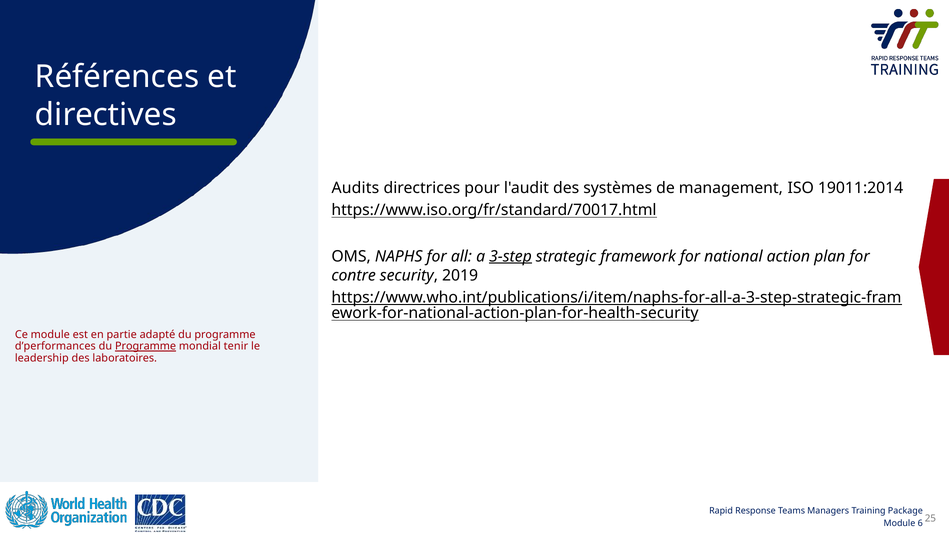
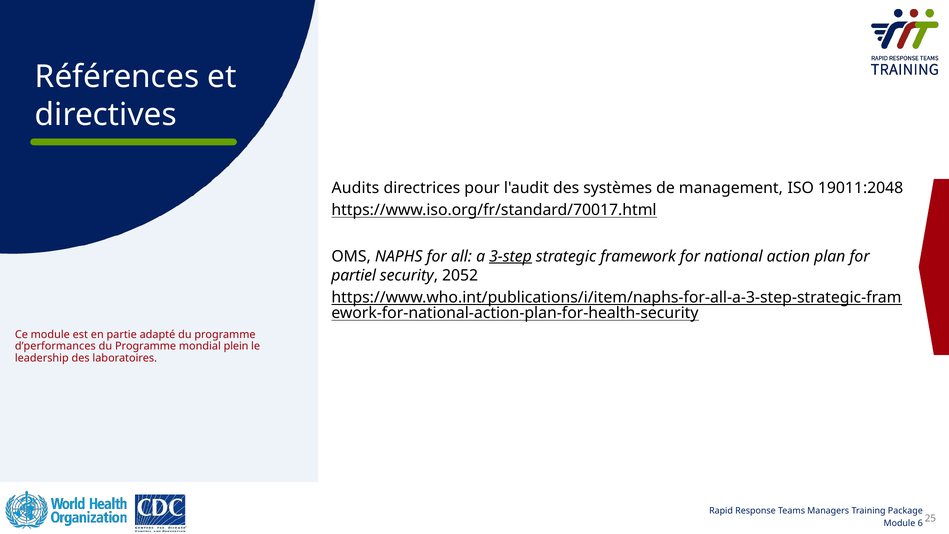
19011:2014: 19011:2014 -> 19011:2048 (861, 188)
contre: contre -> partiel (354, 275)
2019: 2019 -> 2052 (460, 275)
Programme underline: present -> none (146, 346)
tenir: tenir -> plein (236, 346)
